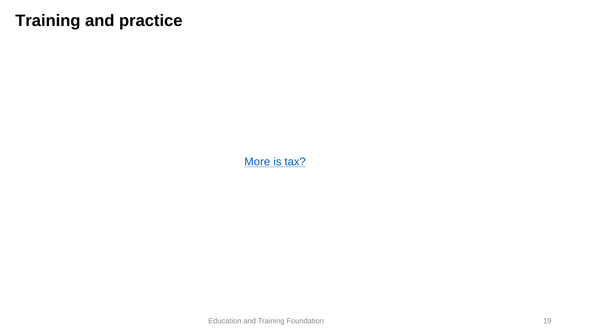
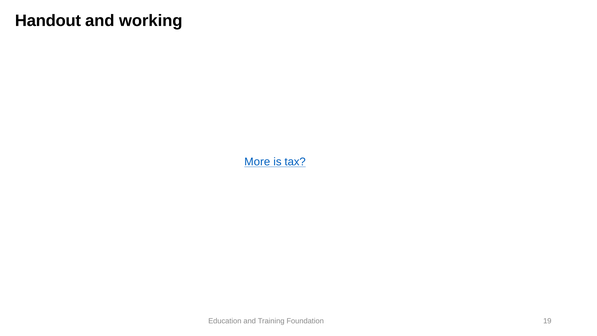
Training: Training -> Handout (48, 21)
practice: practice -> working (151, 21)
